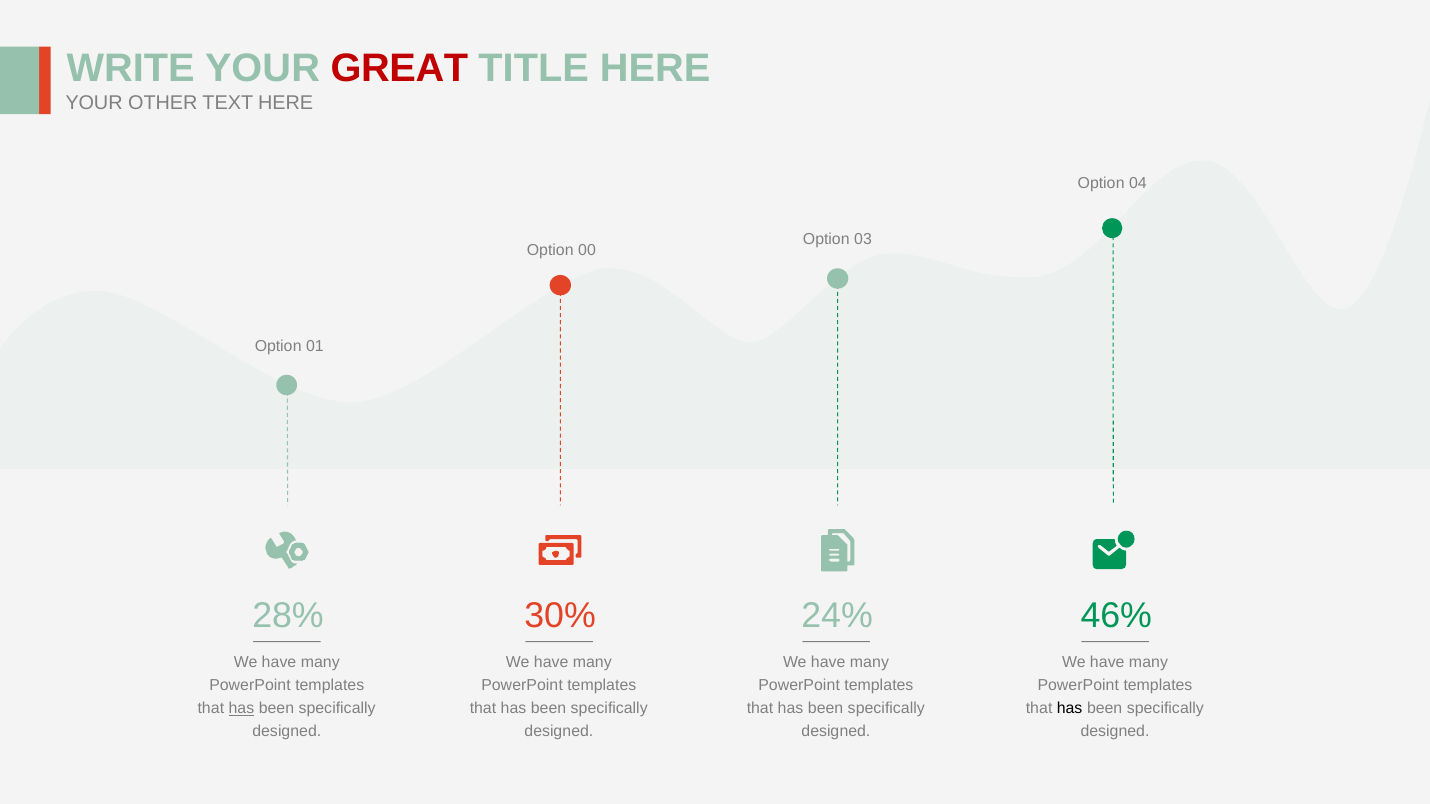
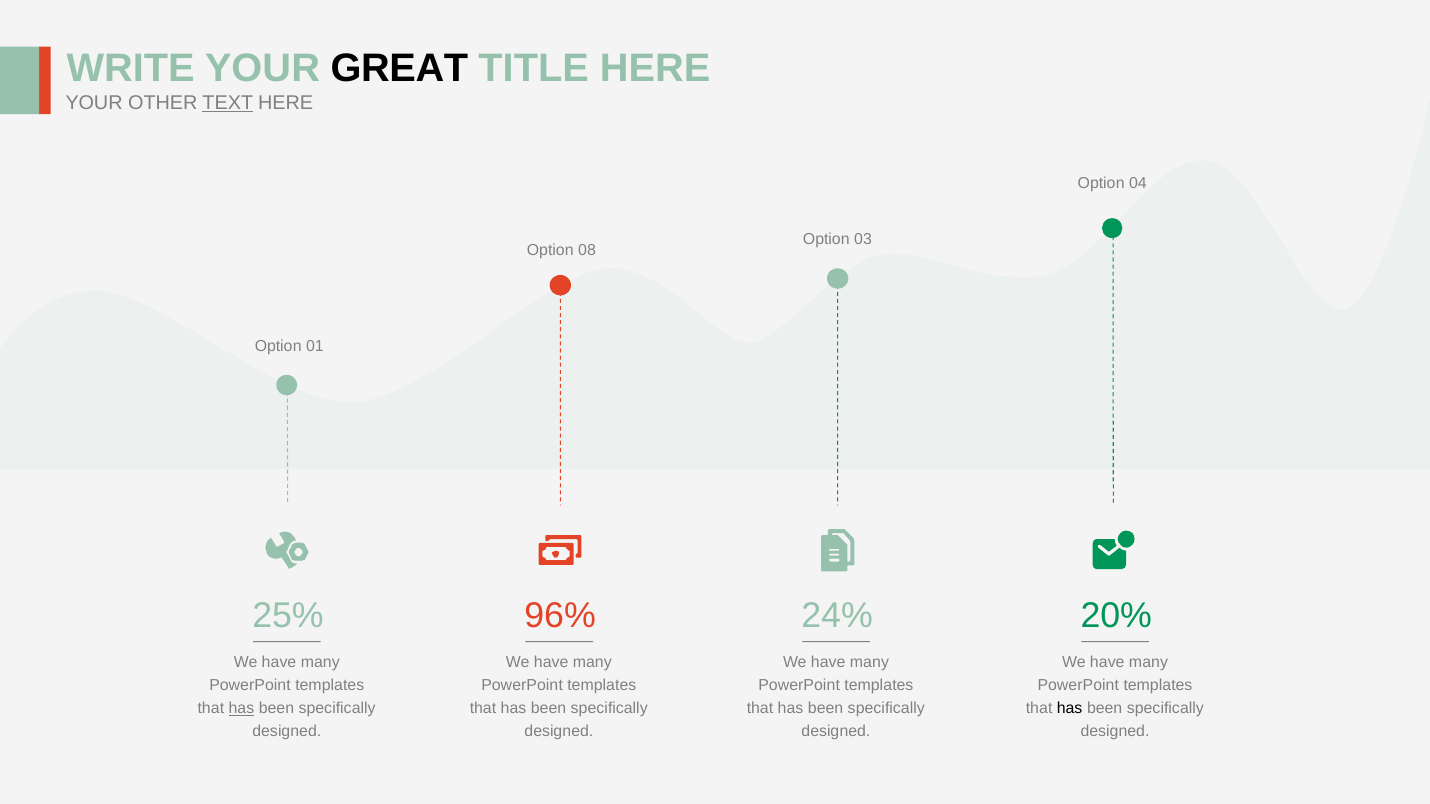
GREAT colour: red -> black (399, 69)
TEXT underline: none -> present (228, 103)
00: 00 -> 08 (587, 251)
28%: 28% -> 25% (288, 616)
30%: 30% -> 96% (560, 616)
46%: 46% -> 20% (1116, 616)
